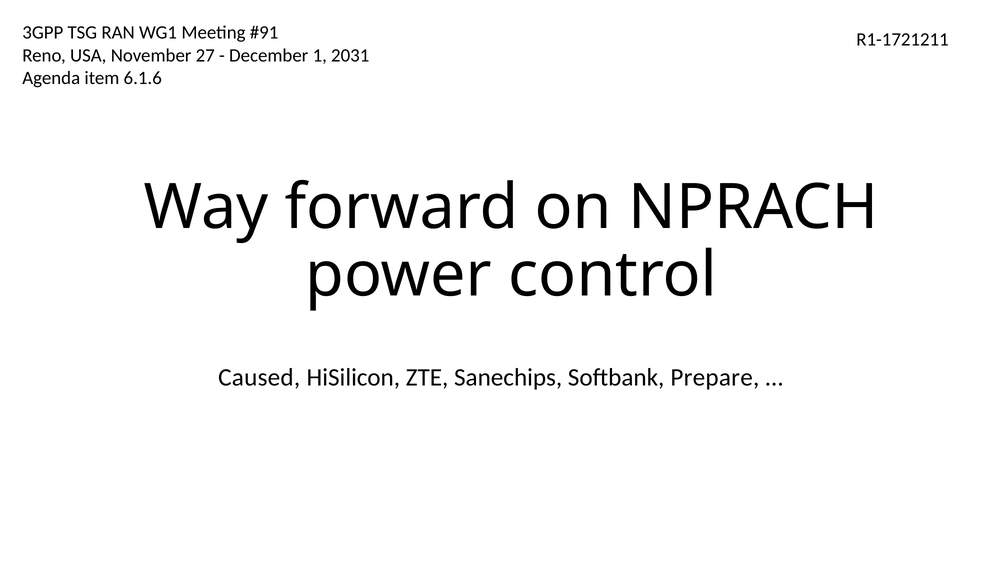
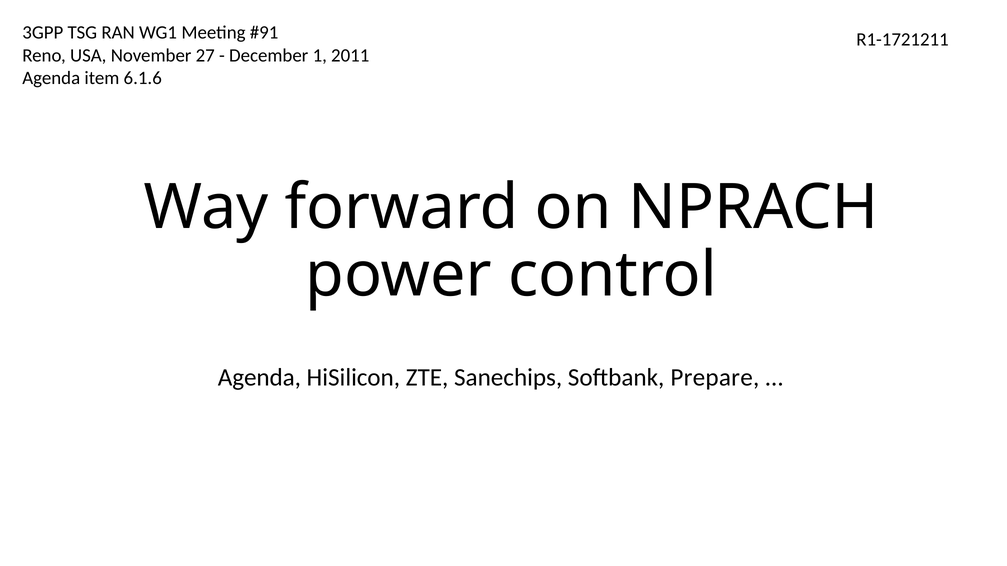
2031: 2031 -> 2011 (350, 55)
Caused: Caused -> Agenda (259, 378)
